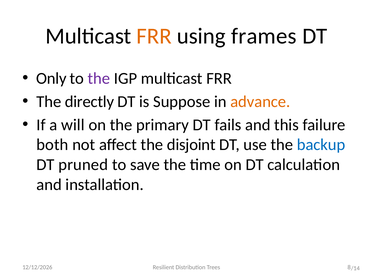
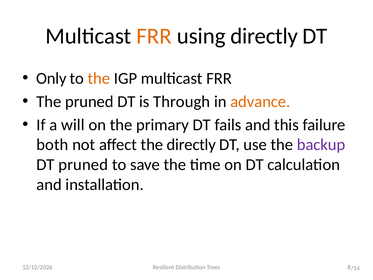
using frames: frames -> directly (264, 36)
the colour: purple -> orange (99, 78)
The directly: directly -> pruned (89, 101)
Suppose: Suppose -> Through (182, 101)
the disjoint: disjoint -> directly (191, 145)
backup colour: blue -> purple (321, 145)
